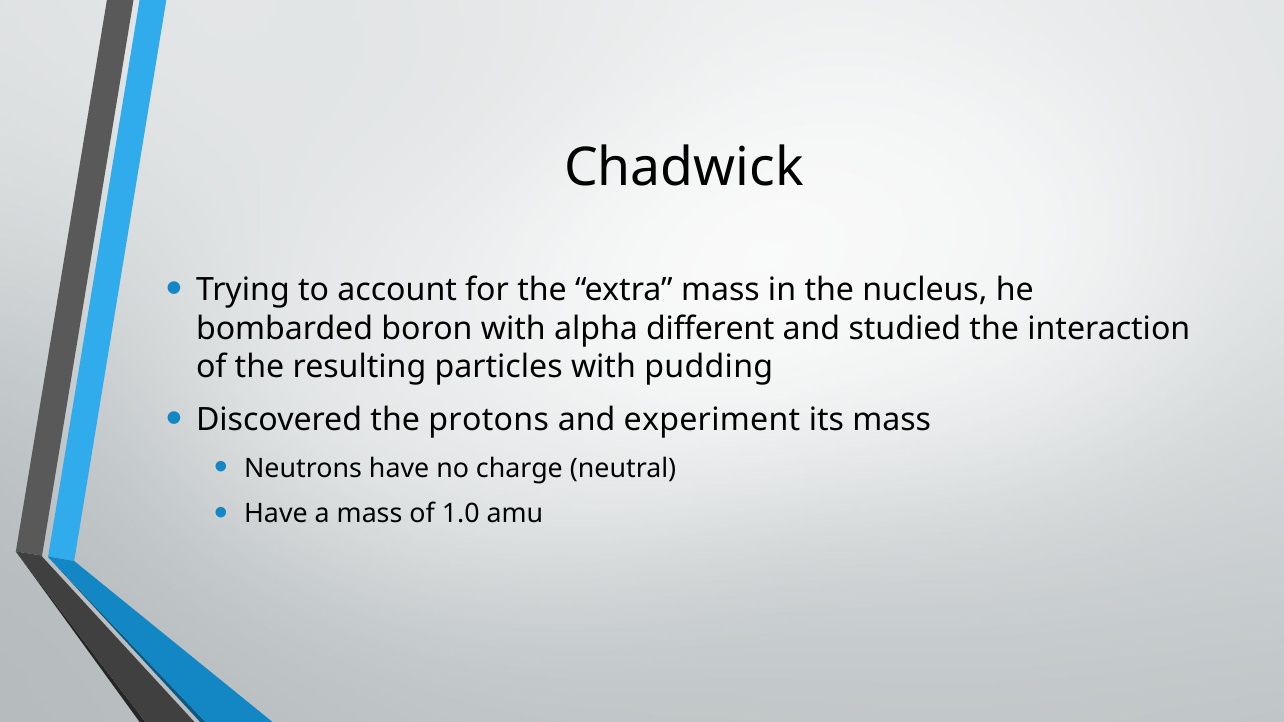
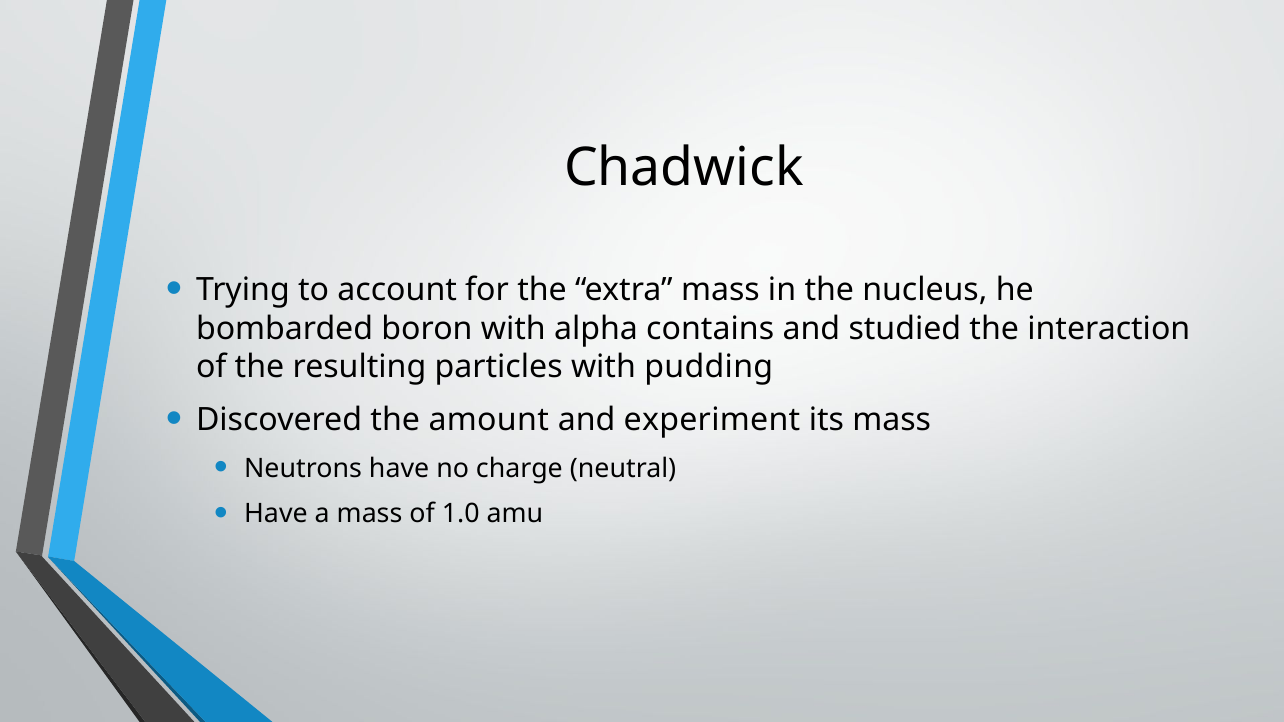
different: different -> contains (710, 329)
protons: protons -> amount (489, 420)
